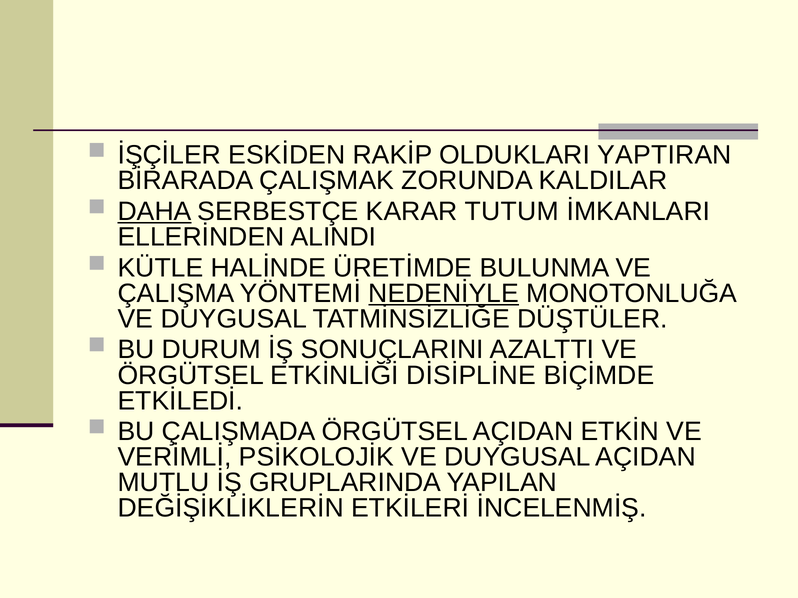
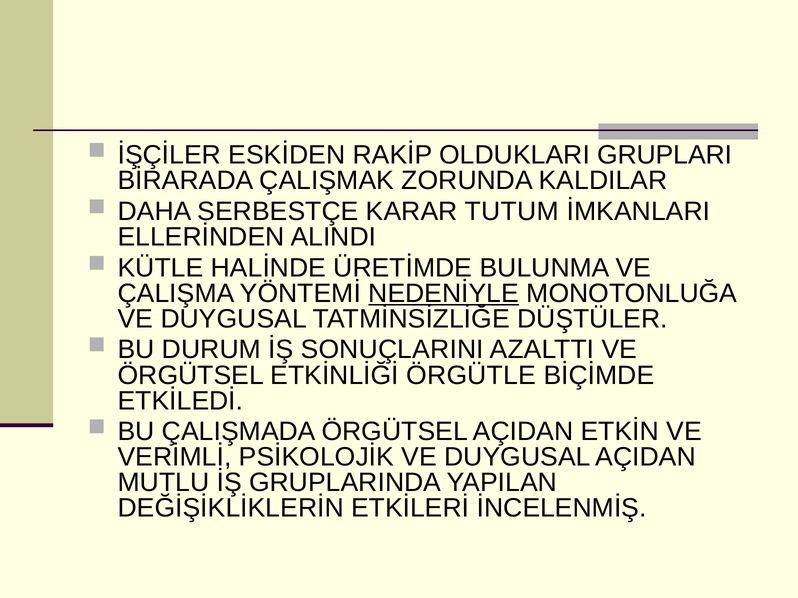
YAPTIRAN: YAPTIRAN -> GRUPLARI (665, 155)
DAHA underline: present -> none (155, 212)
DİSİPLİNE: DİSİPLİNE -> ÖRGÜTLE (471, 376)
